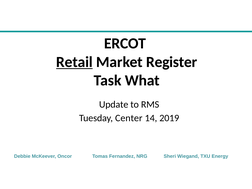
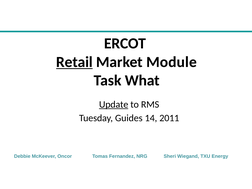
Register: Register -> Module (171, 62)
Update underline: none -> present (114, 104)
Center: Center -> Guides (129, 118)
2019: 2019 -> 2011 (169, 118)
